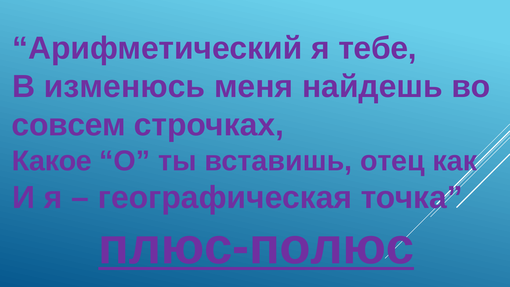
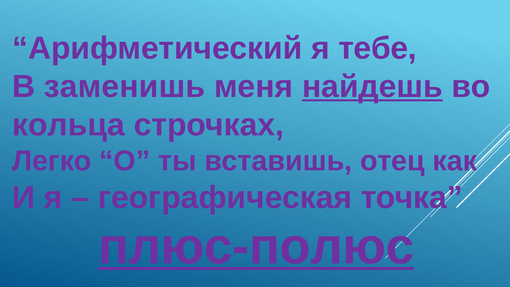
изменюсь: изменюсь -> заменишь (125, 87)
найдешь underline: none -> present (372, 87)
совсем: совсем -> кольца (69, 125)
Какое: Какое -> Легко (52, 161)
